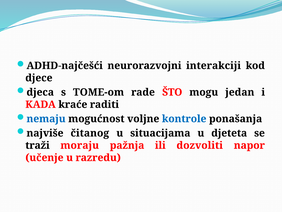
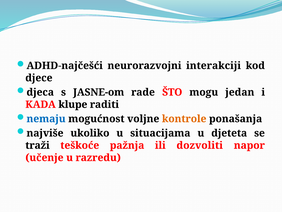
TOME-om: TOME-om -> JASNE-om (99, 92)
kraće: kraće -> klupe (73, 104)
kontrole colour: blue -> orange (184, 119)
čitanog: čitanog -> ukoliko (90, 133)
moraju: moraju -> teškoće (80, 145)
